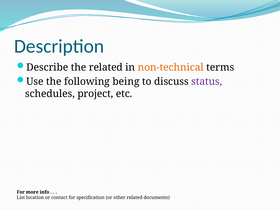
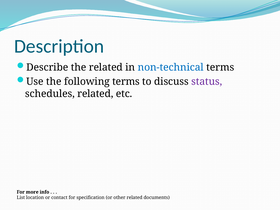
non-technical colour: orange -> blue (171, 67)
following being: being -> terms (126, 82)
schedules project: project -> related (95, 94)
